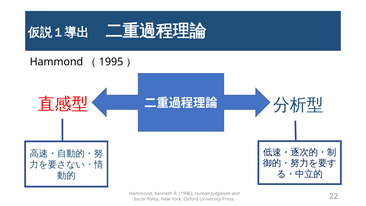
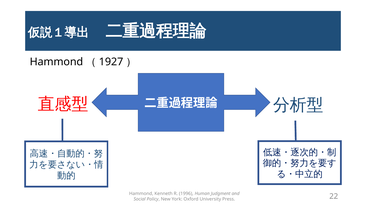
1995: 1995 -> 1927 (111, 62)
